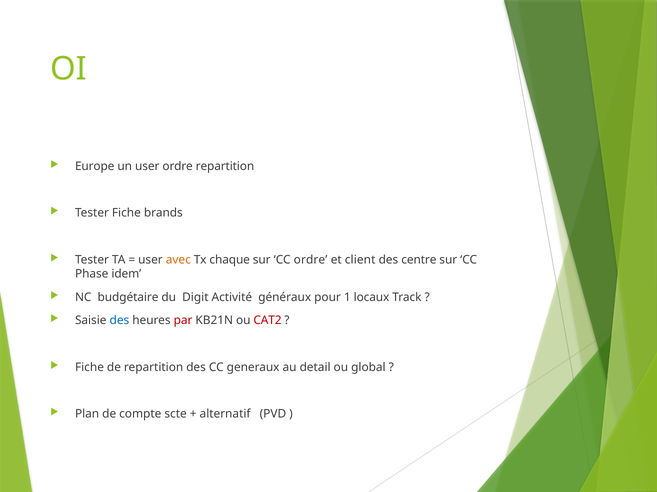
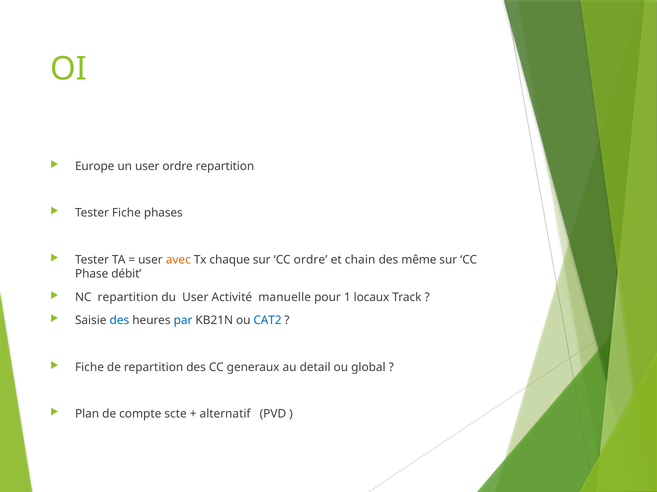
brands: brands -> phases (163, 213)
client: client -> chain (360, 260)
centre: centre -> même (419, 260)
idem: idem -> débit (126, 274)
NC budgétaire: budgétaire -> repartition (128, 298)
du Digit: Digit -> User (195, 298)
généraux: généraux -> manuelle (285, 298)
par colour: red -> blue (183, 321)
CAT2 colour: red -> blue (268, 321)
